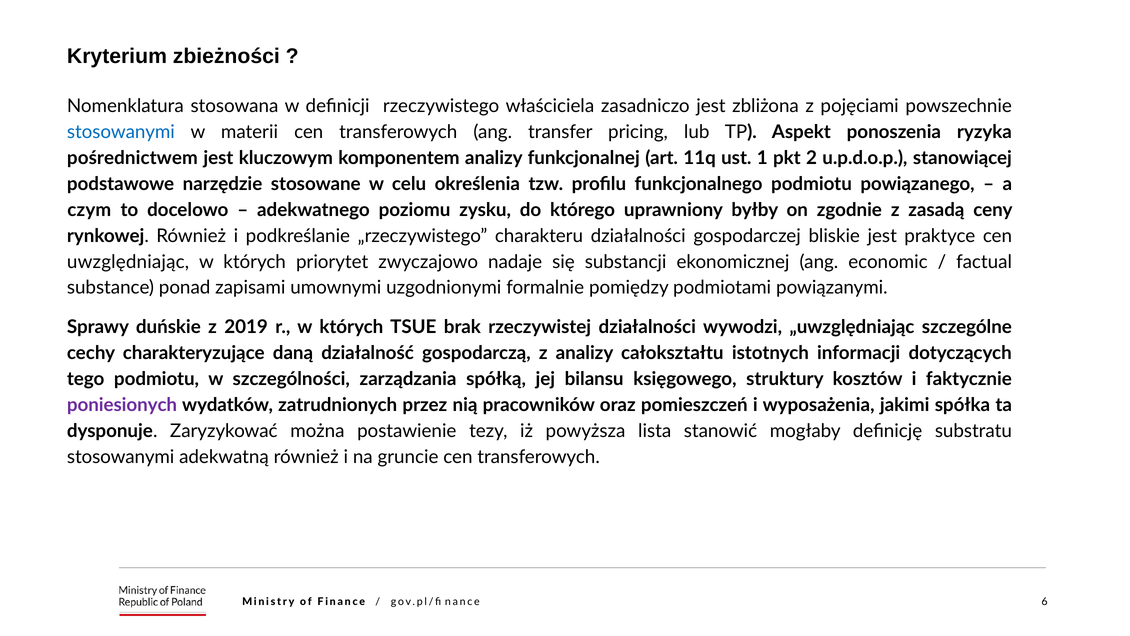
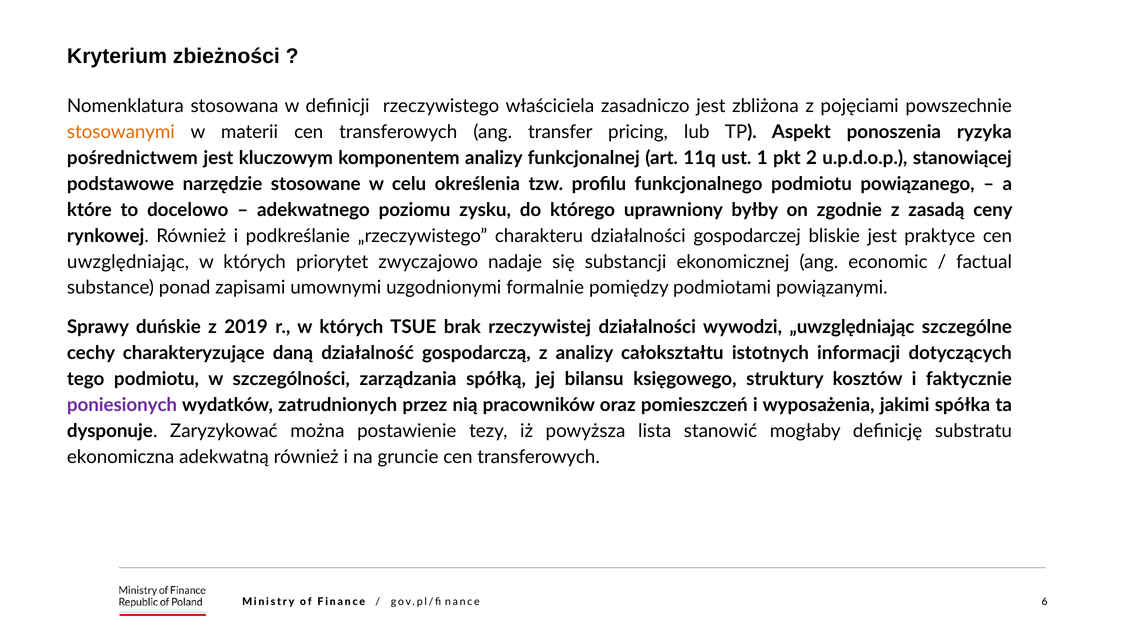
stosowanymi colour: blue -> orange (121, 132)
czym: czym -> które (89, 210)
stosowanymi: stosowanymi -> ekonomiczna (121, 457)
